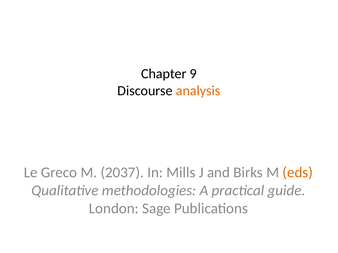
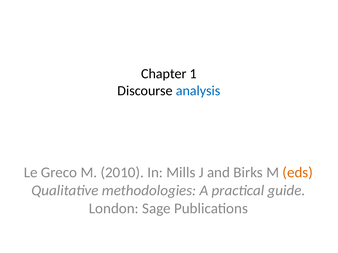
9: 9 -> 1 (193, 74)
analysis colour: orange -> blue (198, 91)
2037: 2037 -> 2010 (122, 173)
